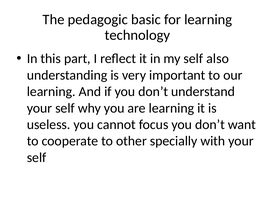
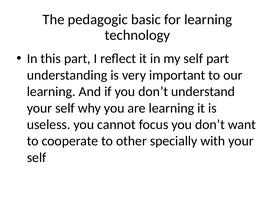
self also: also -> part (218, 59)
